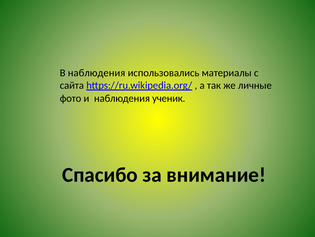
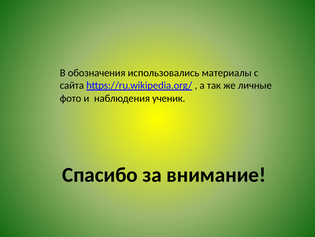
В наблюдения: наблюдения -> обозначения (97, 73)
